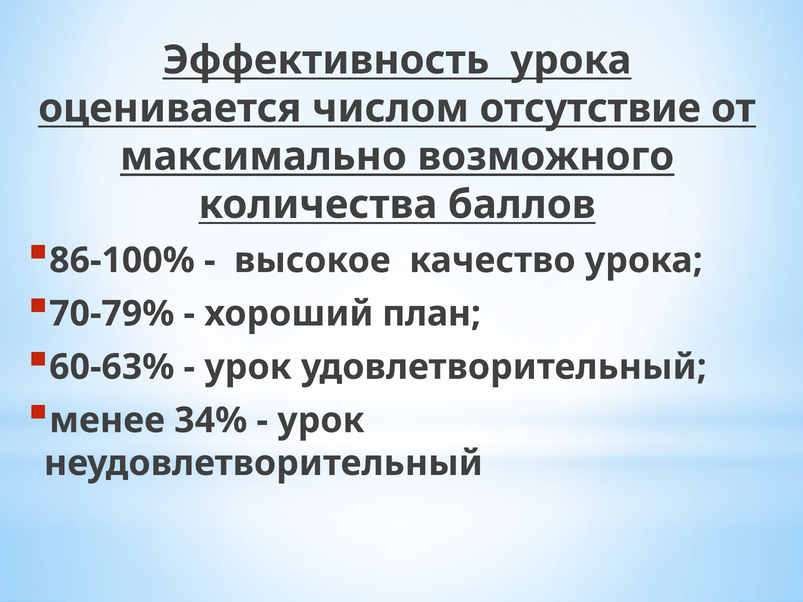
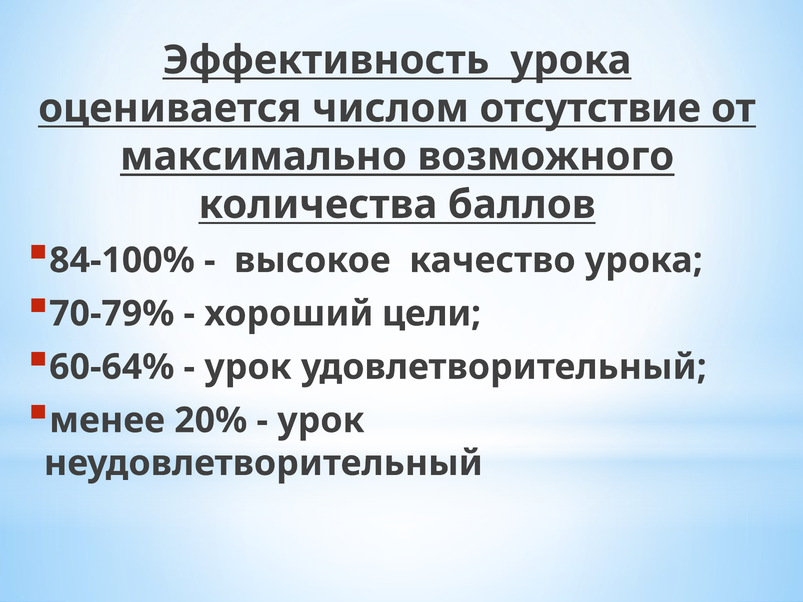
86-100%: 86-100% -> 84-100% (122, 260)
план: план -> цели (432, 314)
60-63%: 60-63% -> 60-64% (112, 367)
34%: 34% -> 20% (211, 421)
